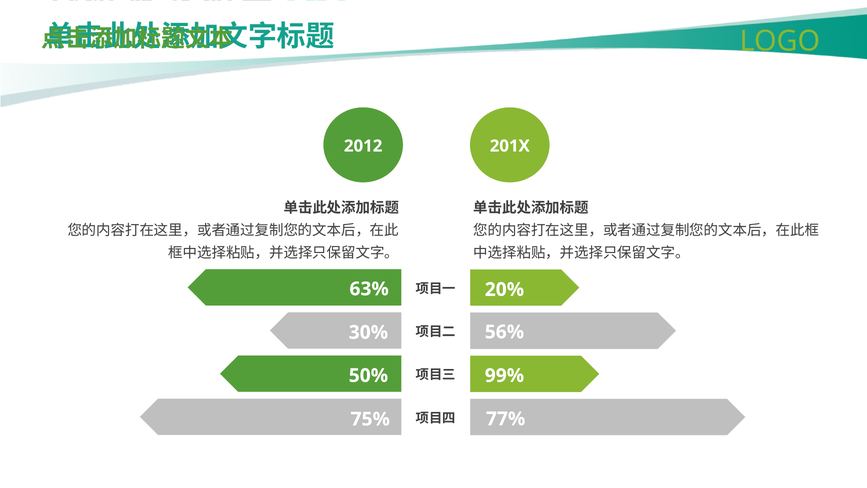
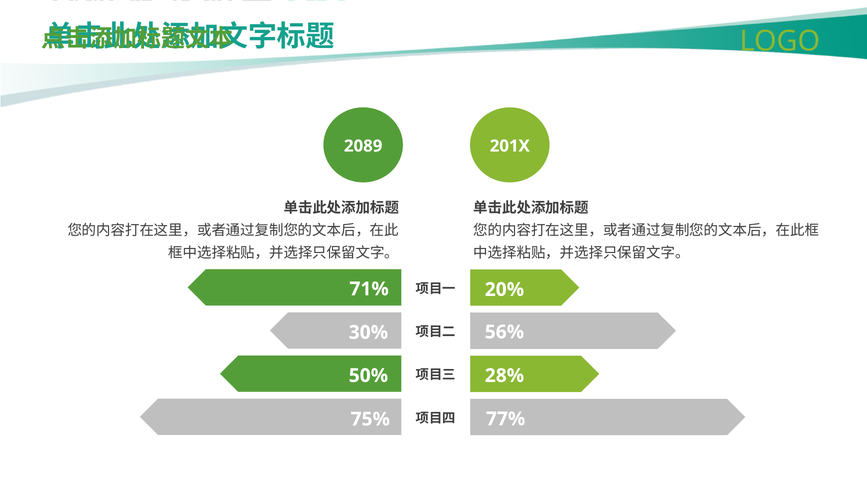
2012: 2012 -> 2089 (363, 146)
63%: 63% -> 71% (369, 289)
99%: 99% -> 28% (504, 375)
